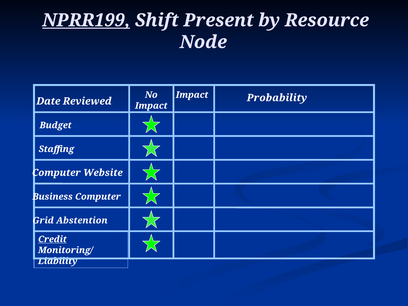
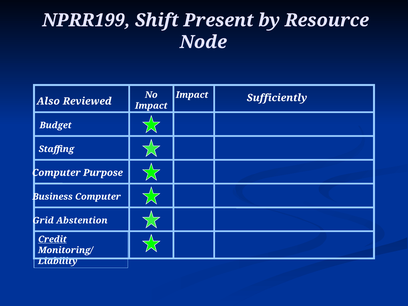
NPRR199 underline: present -> none (86, 20)
Date: Date -> Also (48, 101)
Probability: Probability -> Sufficiently (277, 98)
Website: Website -> Purpose (103, 173)
